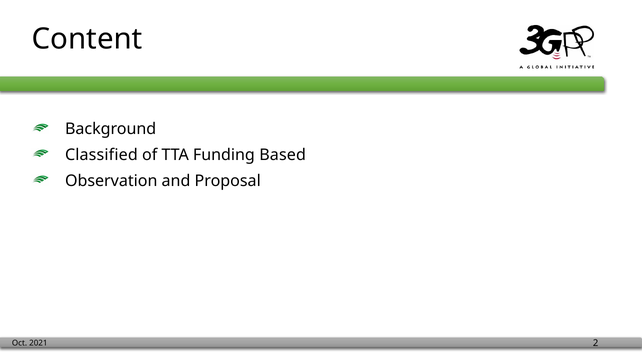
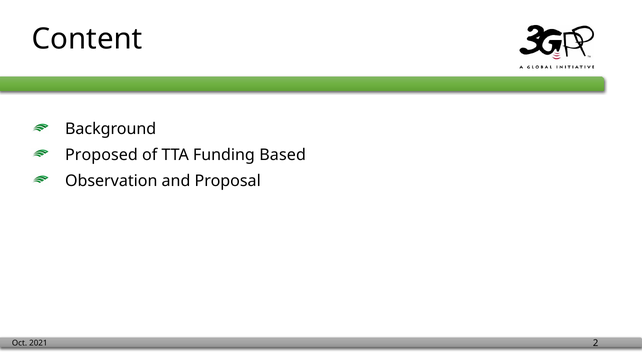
Classified: Classified -> Proposed (101, 155)
